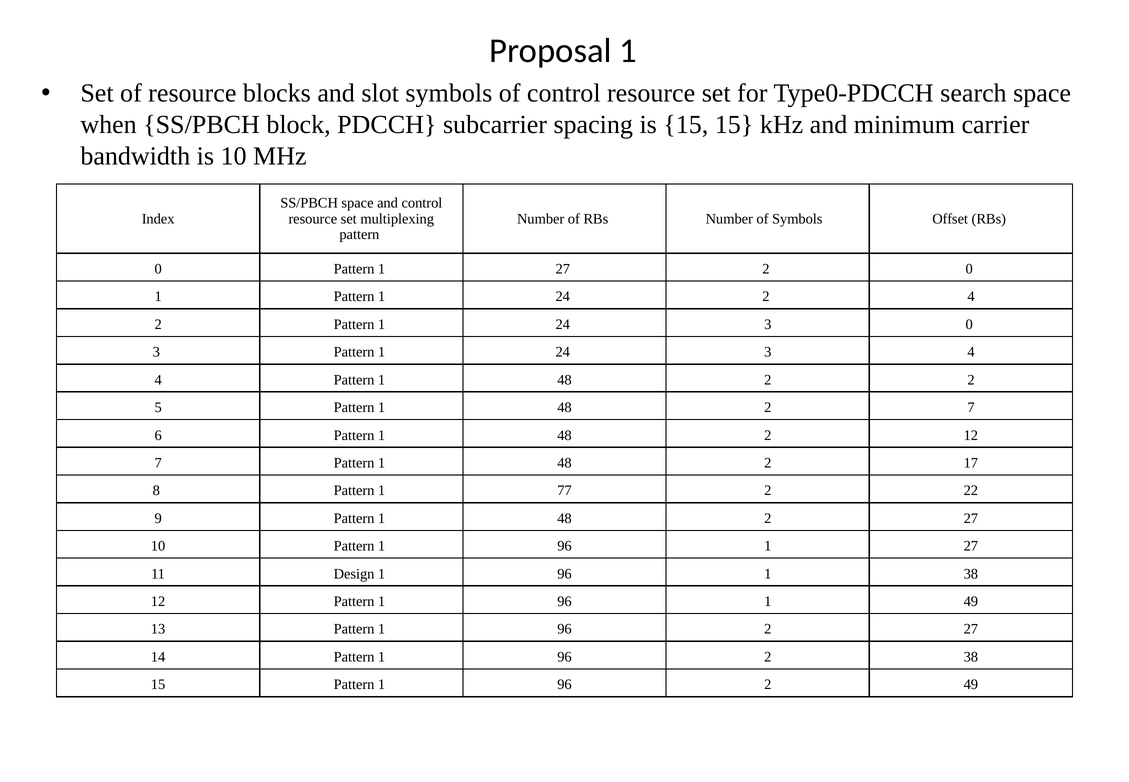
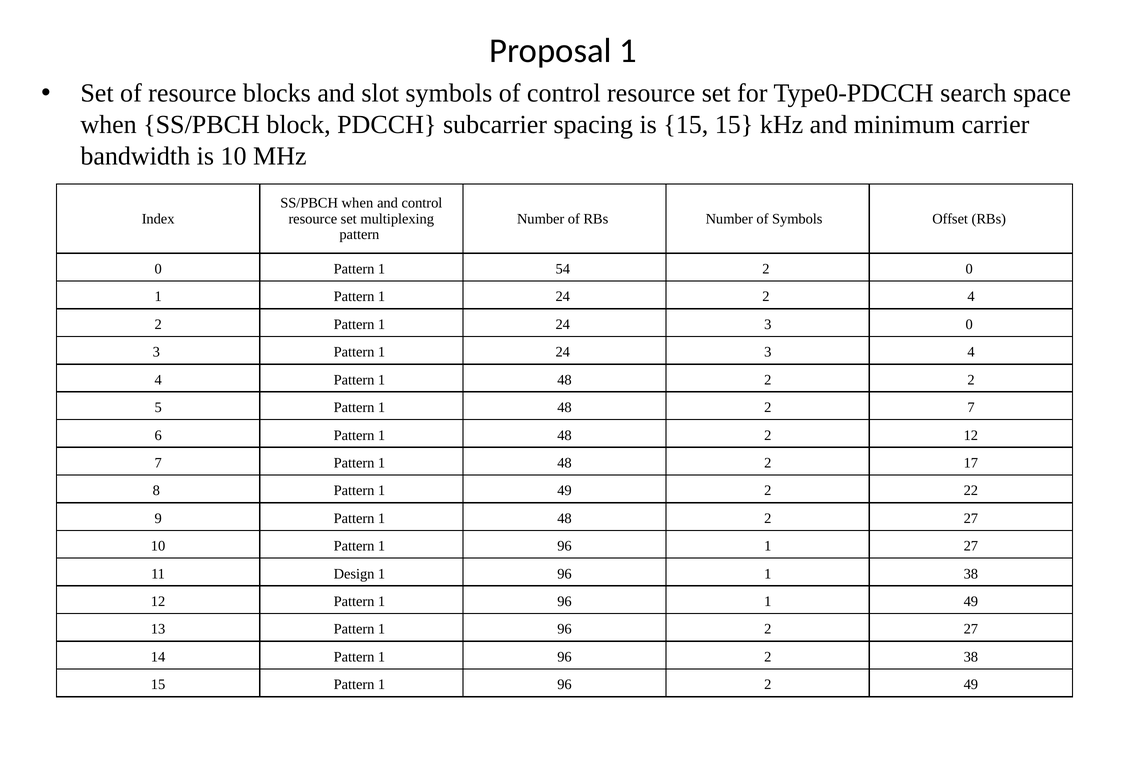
SS/PBCH space: space -> when (357, 203)
Pattern 1 27: 27 -> 54 (563, 269)
Pattern 1 77: 77 -> 49 (565, 490)
